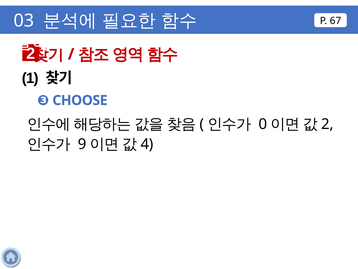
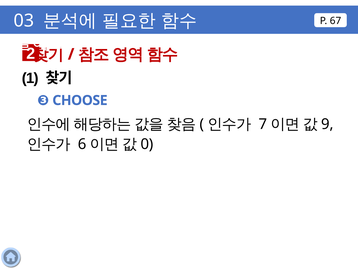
0: 0 -> 7 (263, 124)
2: 2 -> 9 (327, 124)
9: 9 -> 6 (82, 144)
4: 4 -> 0 (147, 144)
